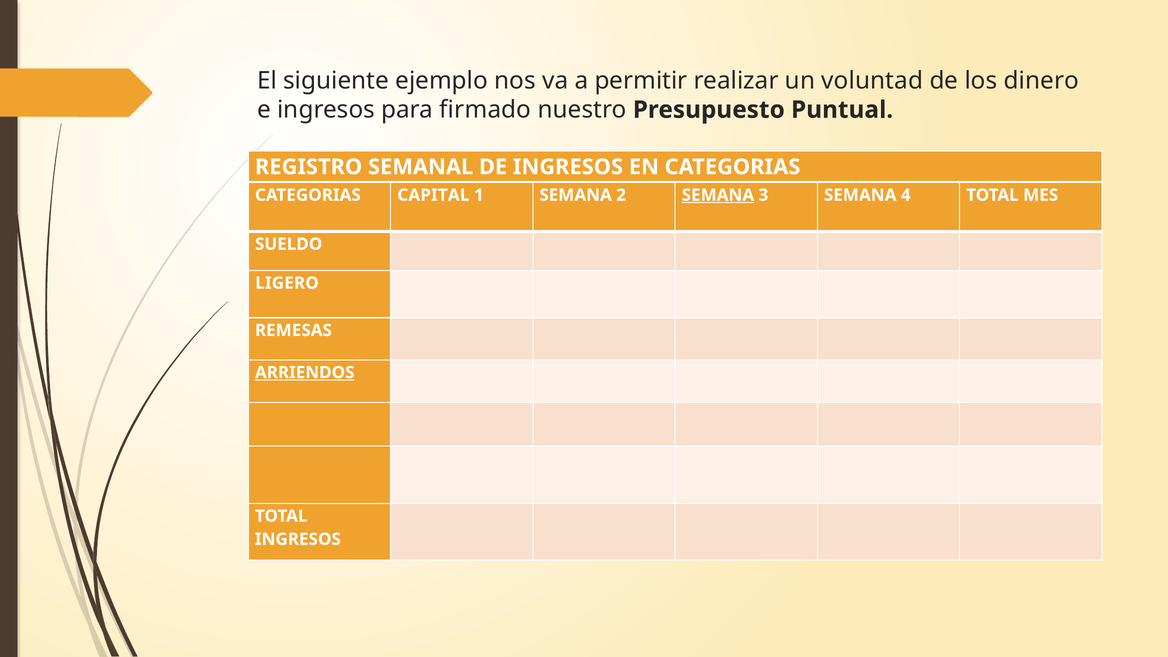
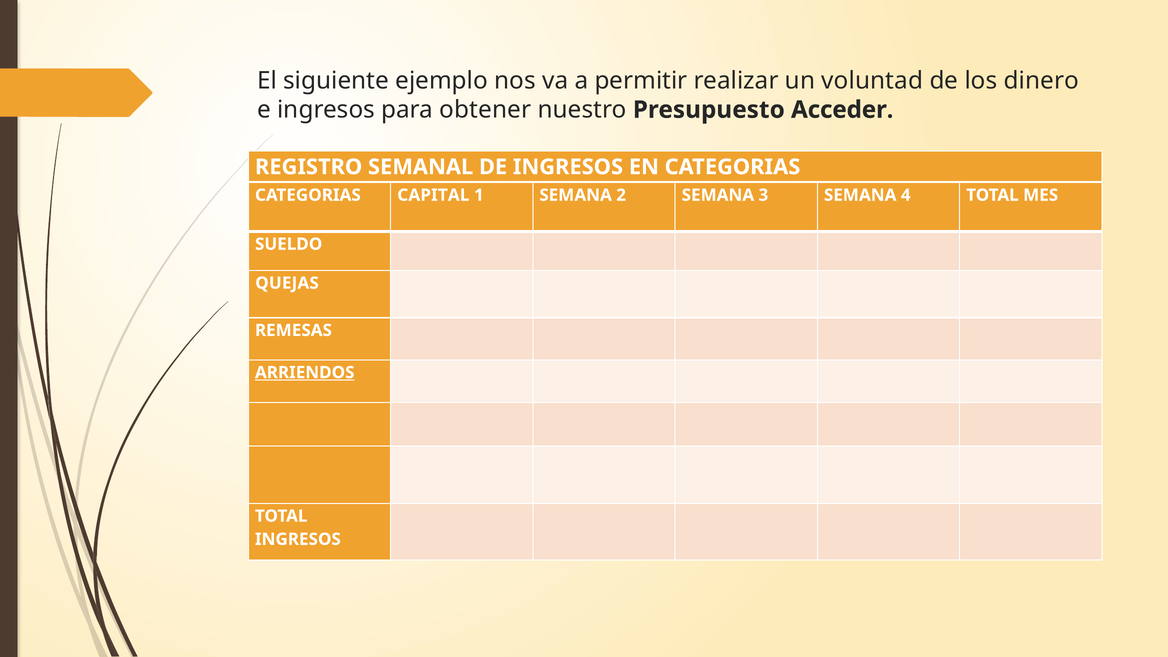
firmado: firmado -> obtener (485, 110)
Puntual: Puntual -> Acceder (842, 110)
SEMANA underline: present -> none (718, 195)
LIGERO: LIGERO -> QUEJAS (287, 283)
